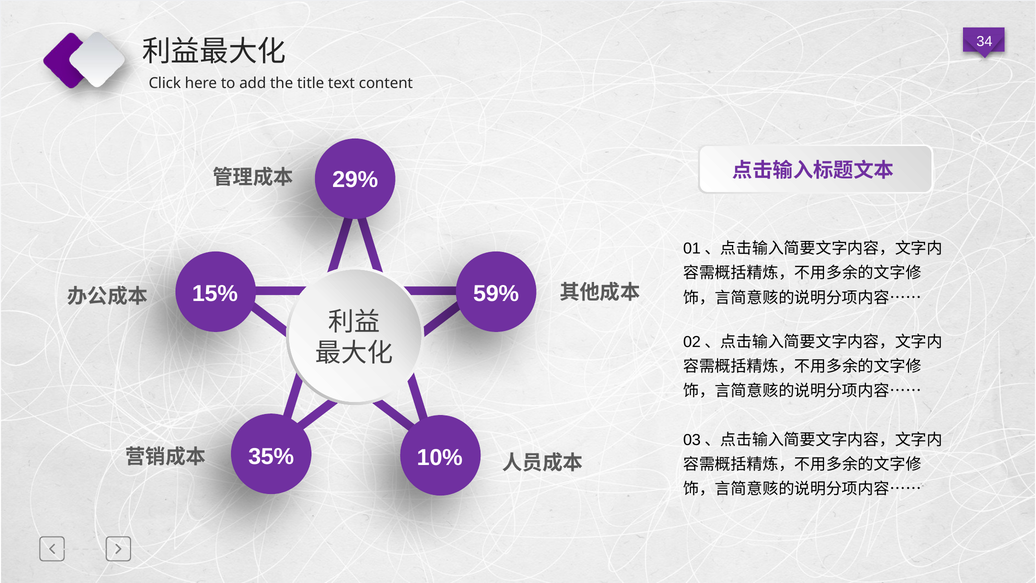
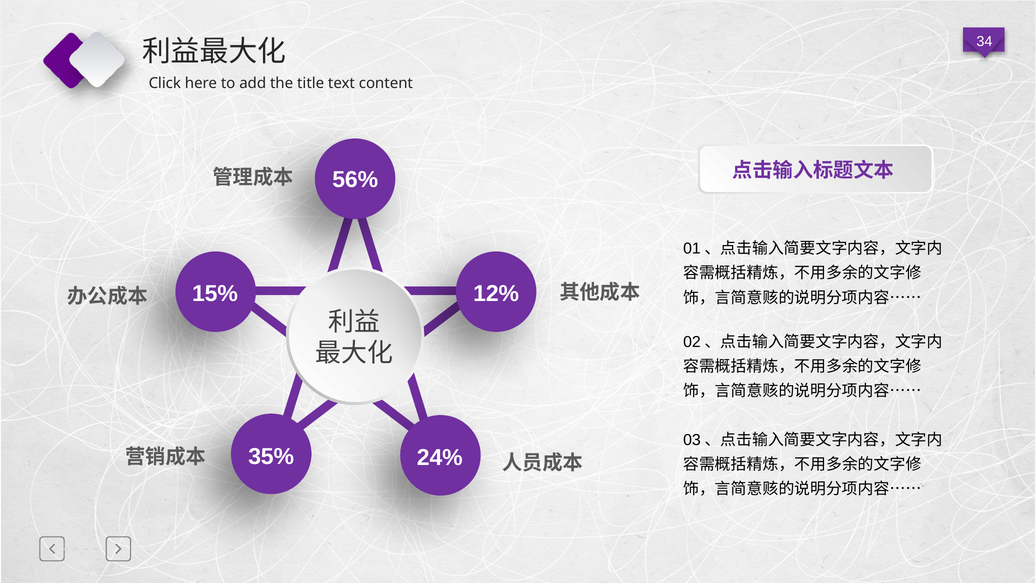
29%: 29% -> 56% (355, 180)
59%: 59% -> 12% (496, 293)
10%: 10% -> 24% (440, 457)
